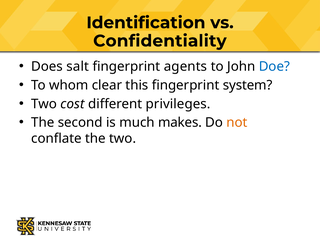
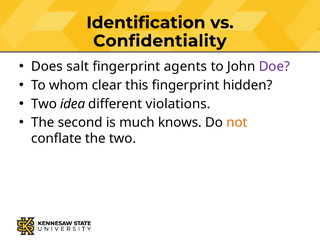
Doe colour: blue -> purple (274, 67)
system: system -> hidden (248, 85)
cost: cost -> idea (73, 104)
privileges: privileges -> violations (178, 104)
makes: makes -> knows (180, 123)
